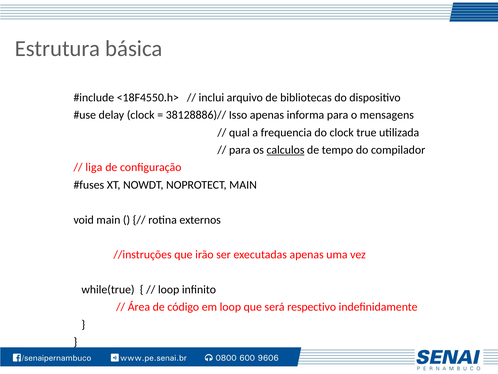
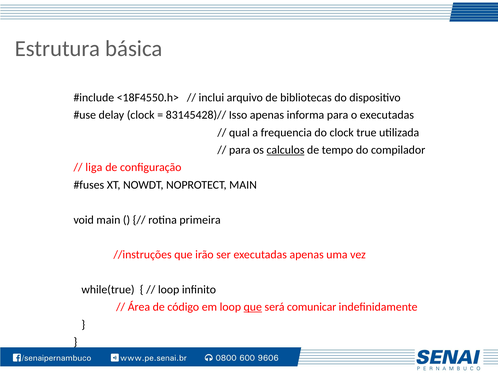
38128886)//: 38128886)// -> 83145428)// (196, 115)
o mensagens: mensagens -> executadas (387, 115)
externos: externos -> primeira (200, 219)
que underline: none -> present (253, 307)
respectivo: respectivo -> comunicar (312, 307)
